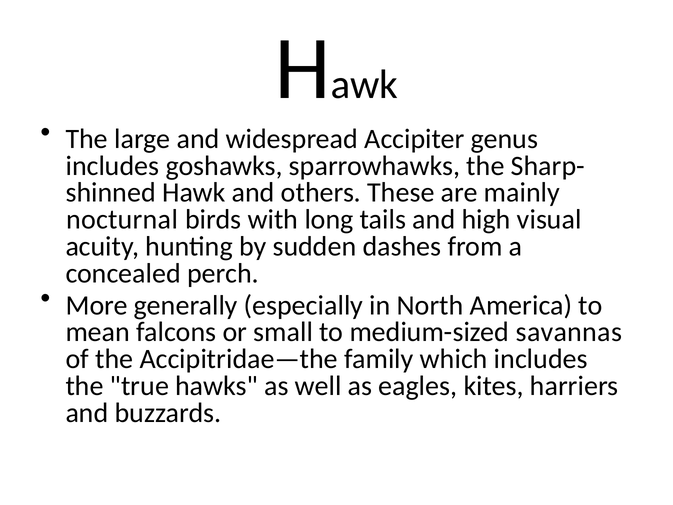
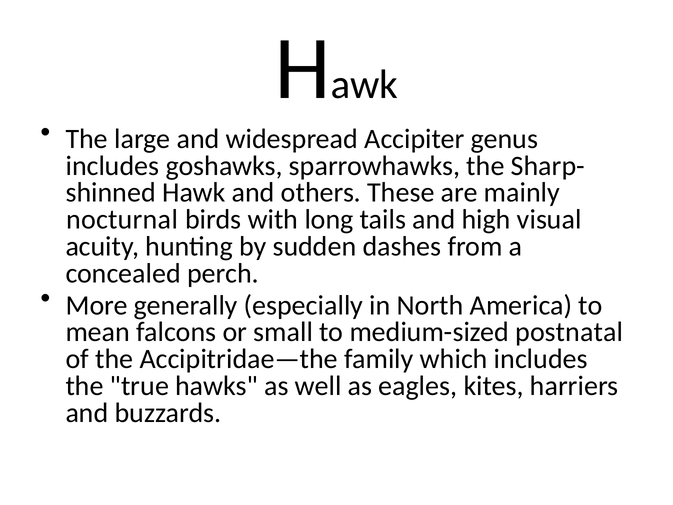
savannas: savannas -> postnatal (569, 332)
